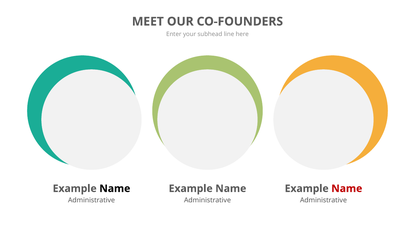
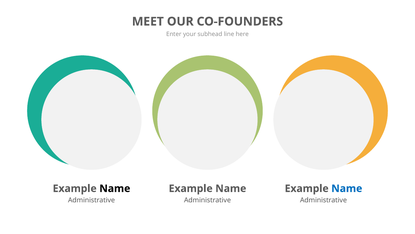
Name colour: red -> blue (347, 188)
